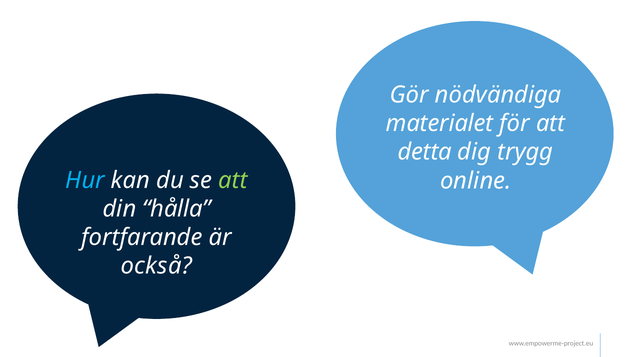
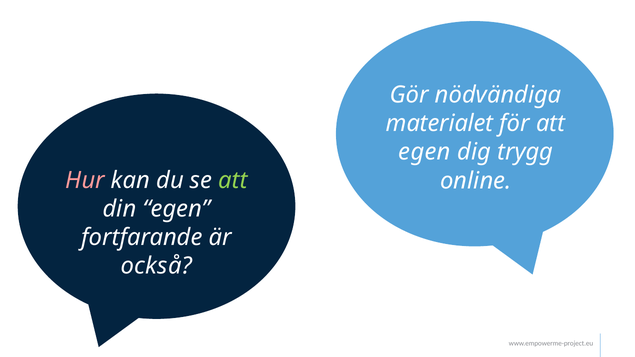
detta: detta -> egen (424, 152)
Hur colour: light blue -> pink (85, 180)
din hålla: hålla -> egen (177, 209)
